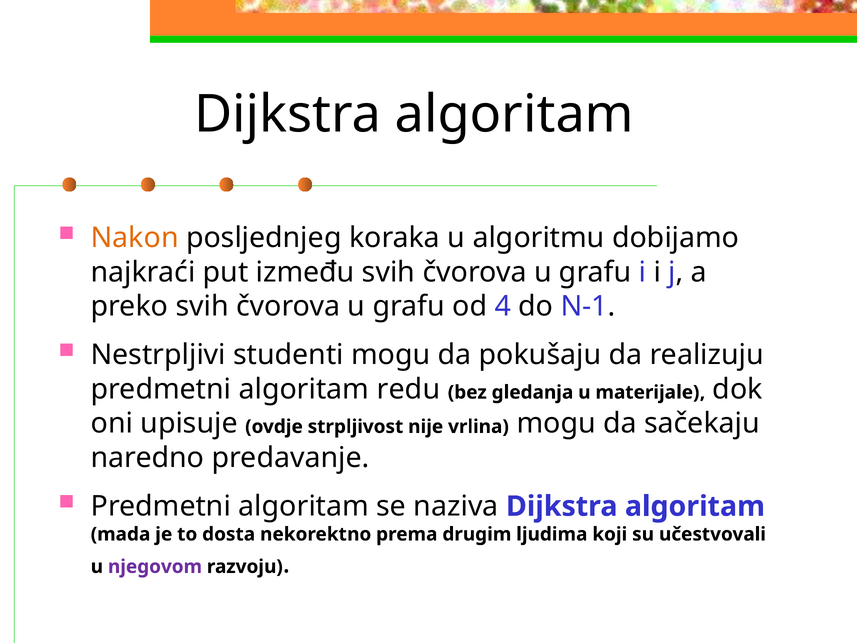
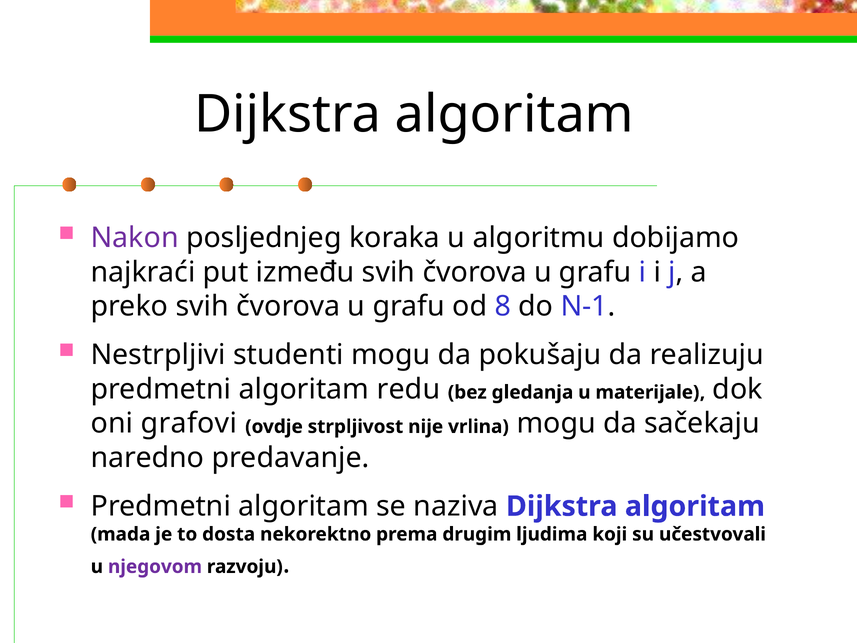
Nakon colour: orange -> purple (135, 238)
4: 4 -> 8 (503, 306)
upisuje: upisuje -> grafovi (189, 423)
